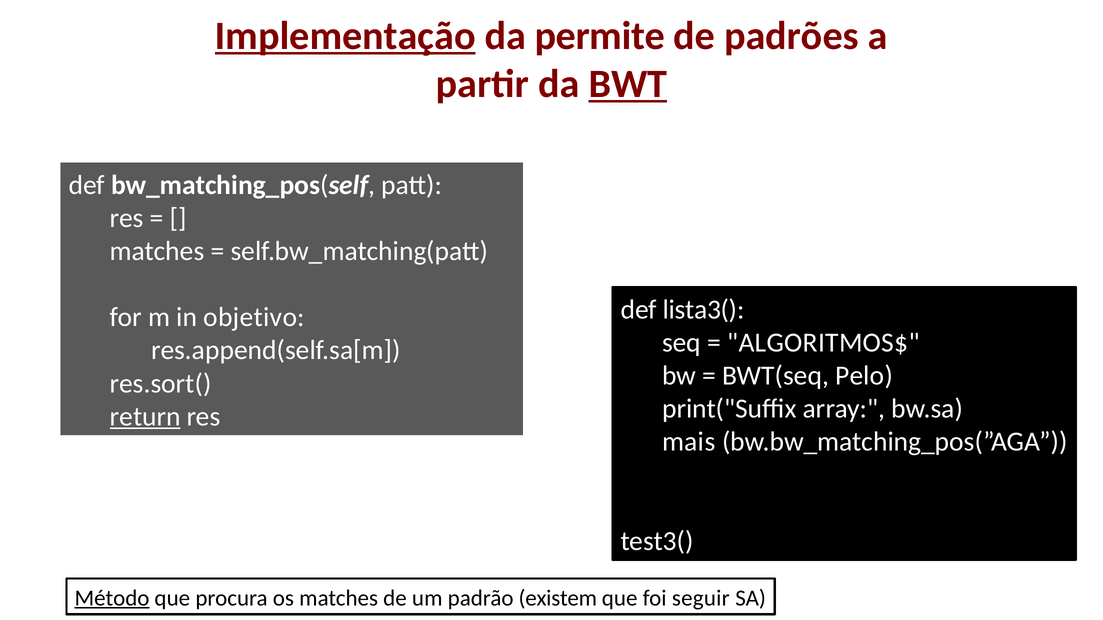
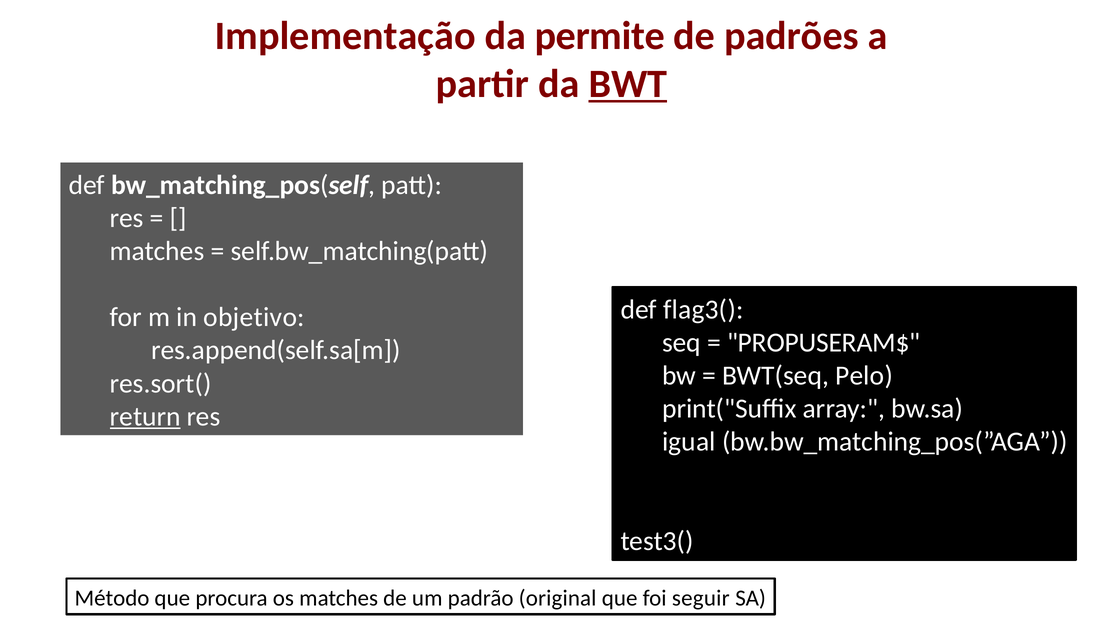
Implementação underline: present -> none (345, 36)
lista3(: lista3( -> flag3( (703, 310)
ALGORITMOS$: ALGORITMOS$ -> PROPUSERAM$ (824, 343)
mais: mais -> igual (689, 442)
Método underline: present -> none (112, 598)
existem: existem -> original (558, 598)
